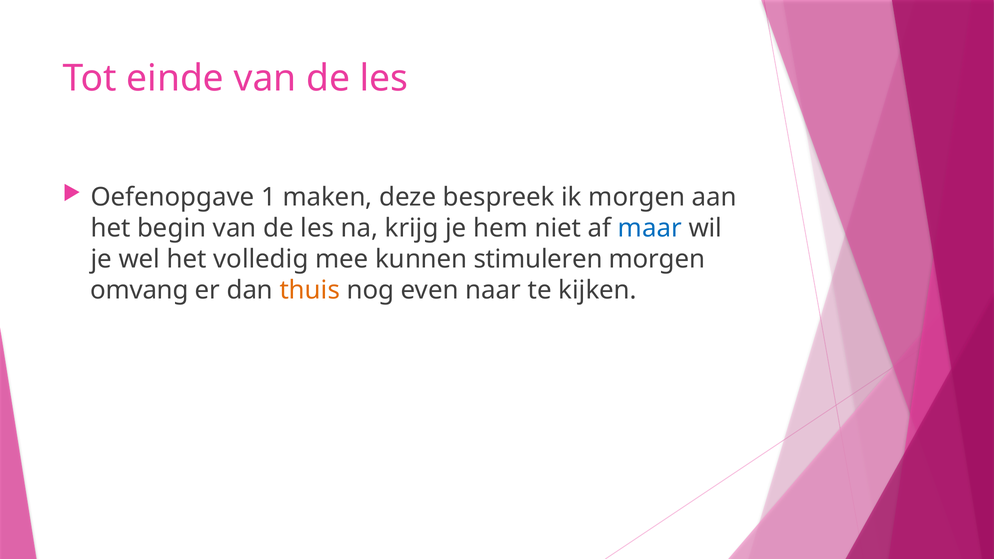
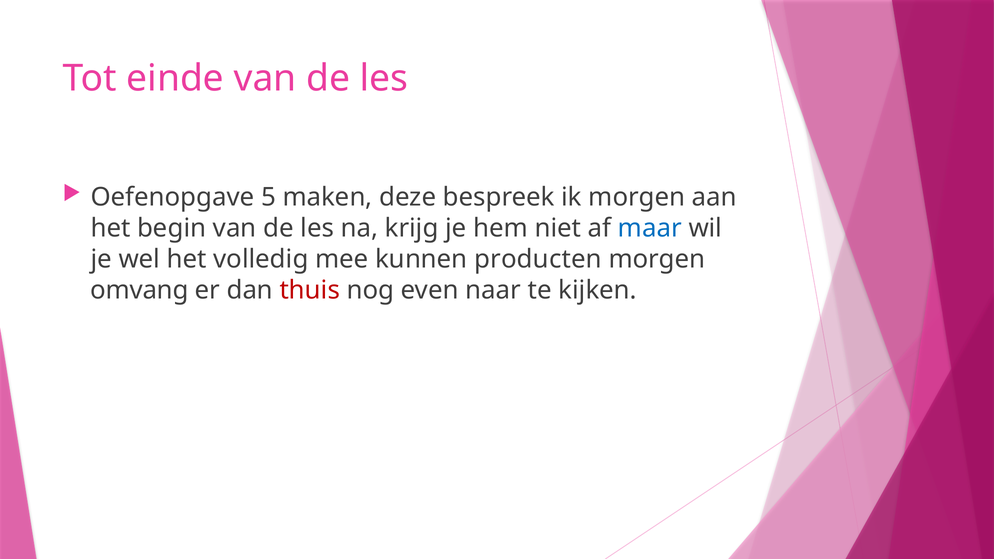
1: 1 -> 5 (268, 197)
stimuleren: stimuleren -> producten (538, 259)
thuis colour: orange -> red (310, 290)
